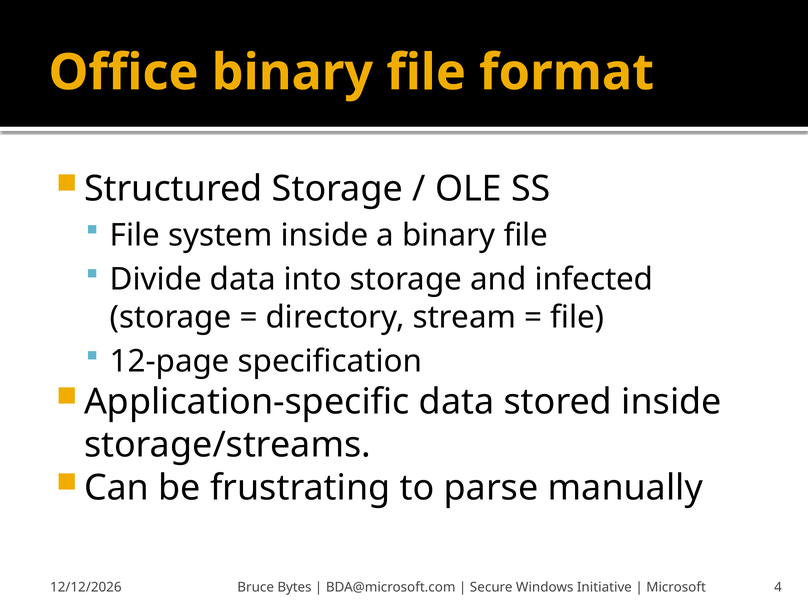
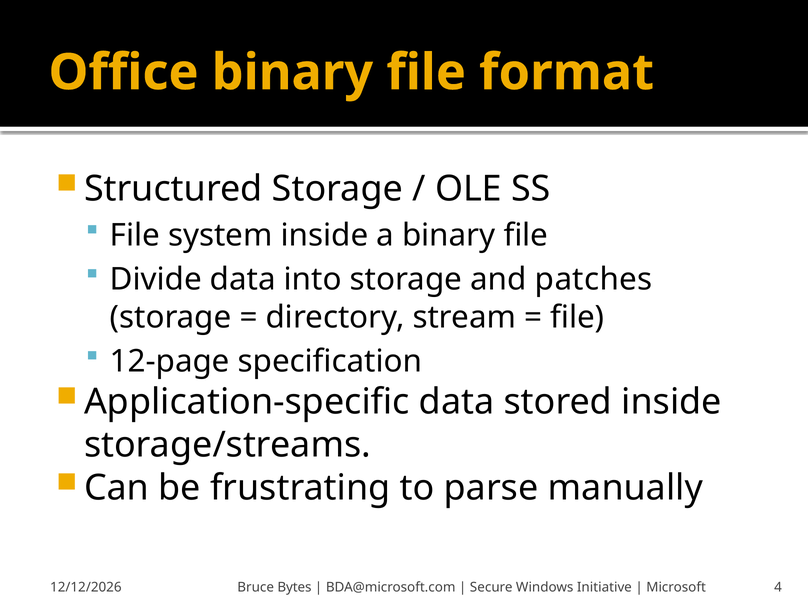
infected: infected -> patches (594, 279)
